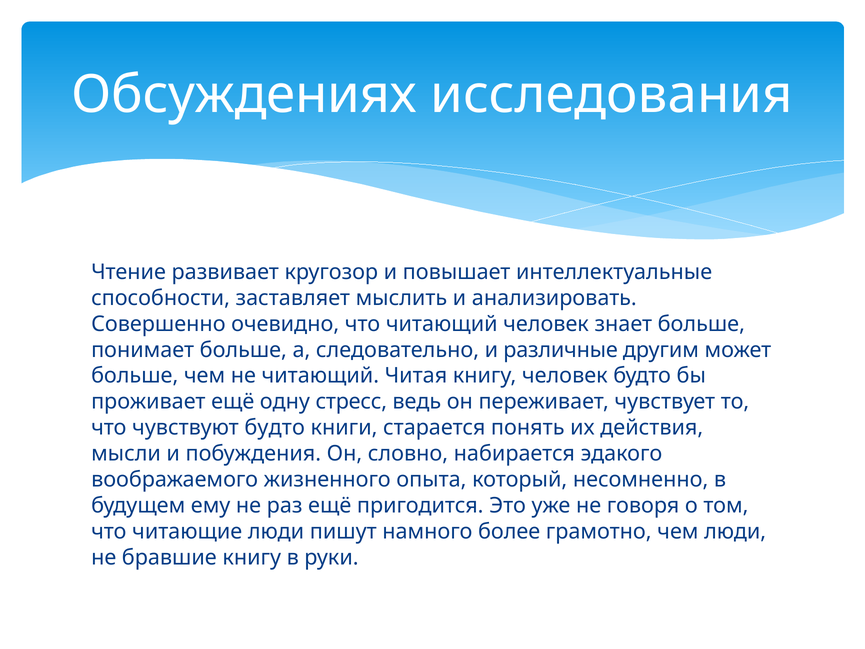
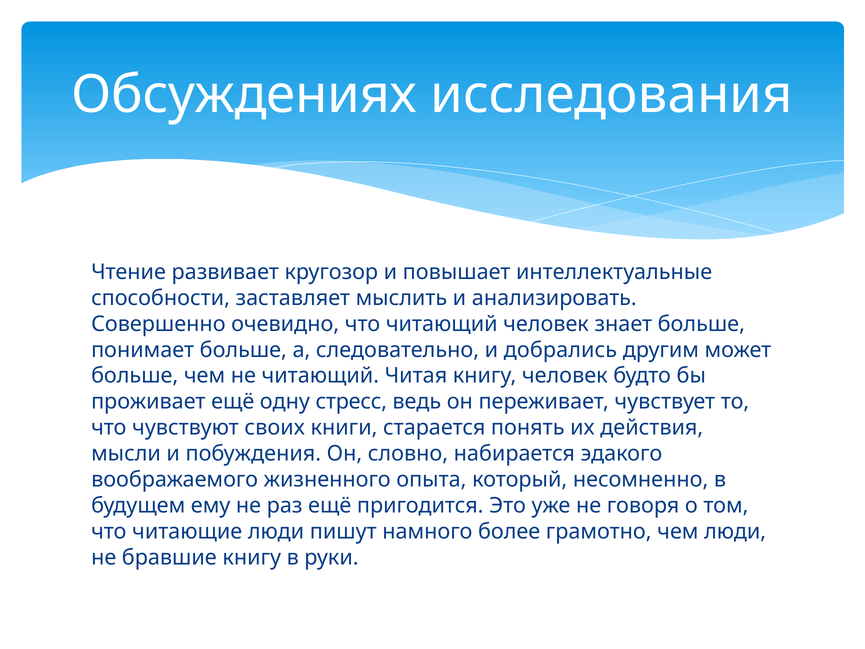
различные: различные -> добрались (560, 350)
чувствуют будто: будто -> своих (275, 428)
